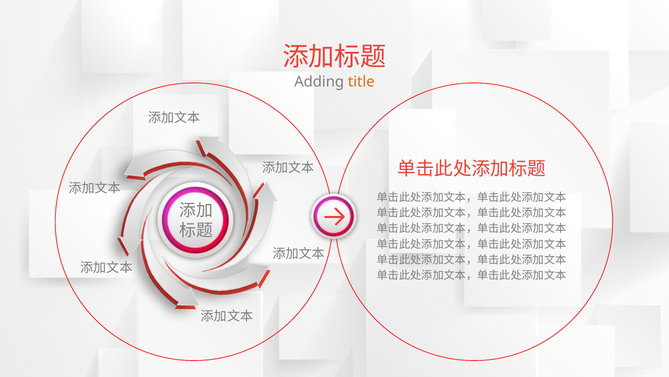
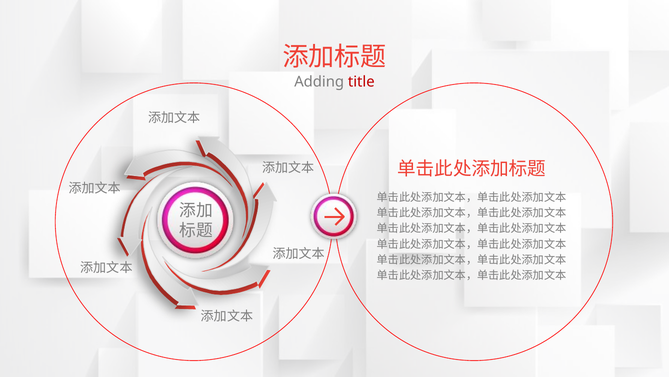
title colour: orange -> red (361, 82)
